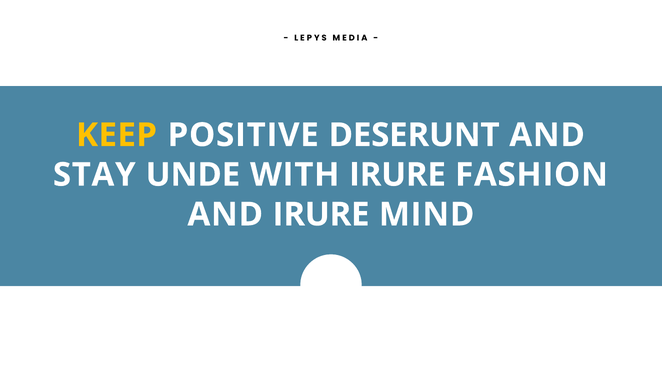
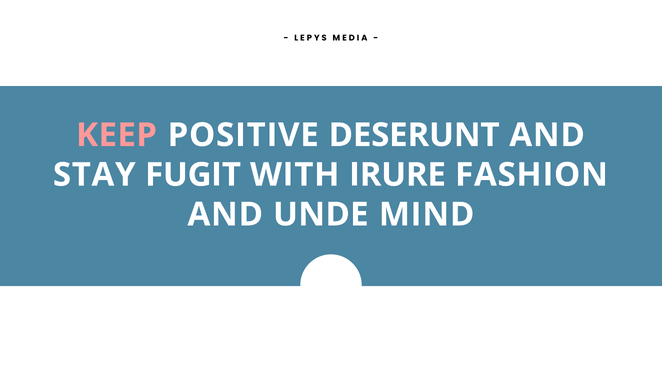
KEEP colour: yellow -> pink (117, 135)
UNDE: UNDE -> FUGIT (193, 175)
AND IRURE: IRURE -> UNDE (321, 215)
